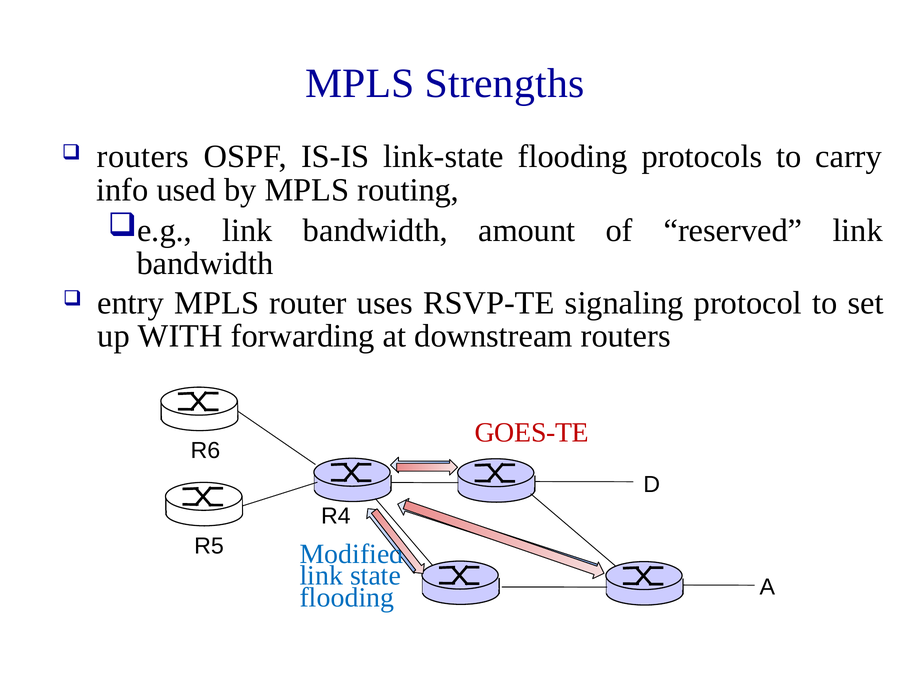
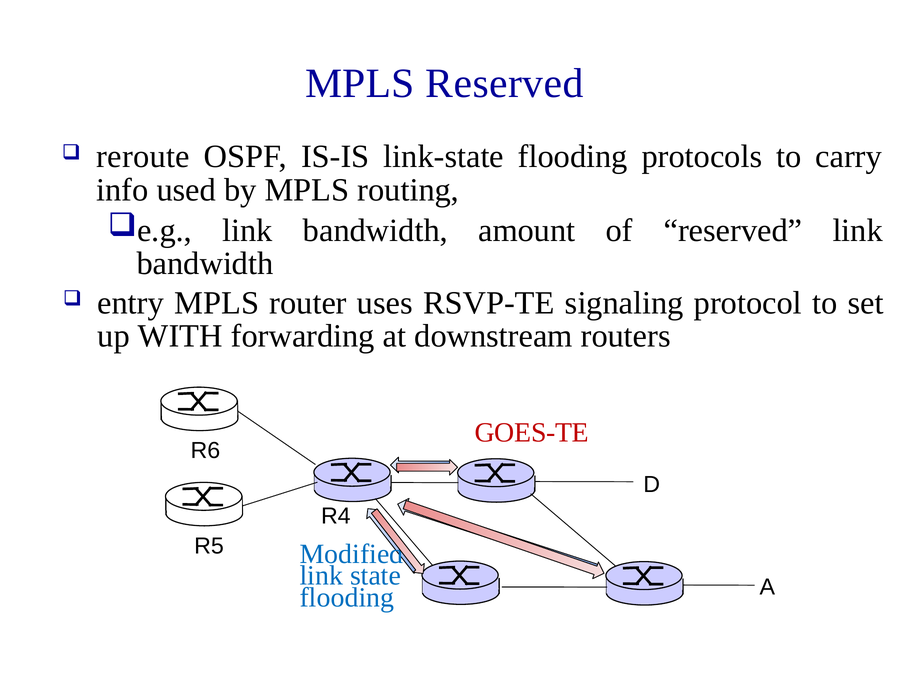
MPLS Strengths: Strengths -> Reserved (505, 83)
routers: routers -> reroute (143, 157)
